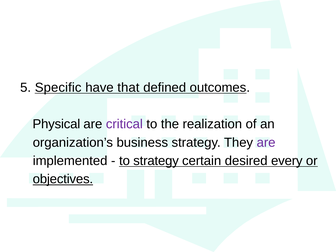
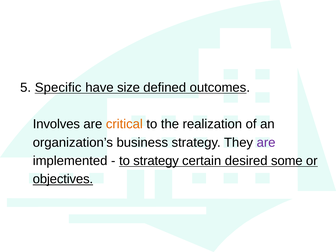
that: that -> size (129, 88)
Physical: Physical -> Involves (56, 124)
critical colour: purple -> orange (124, 124)
every: every -> some (287, 161)
